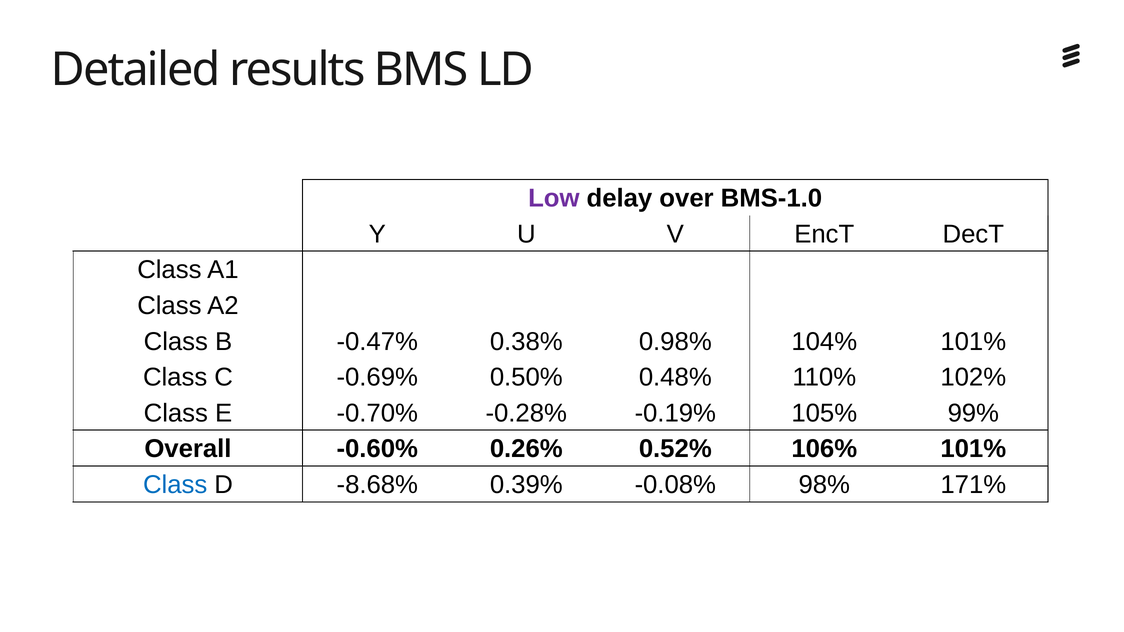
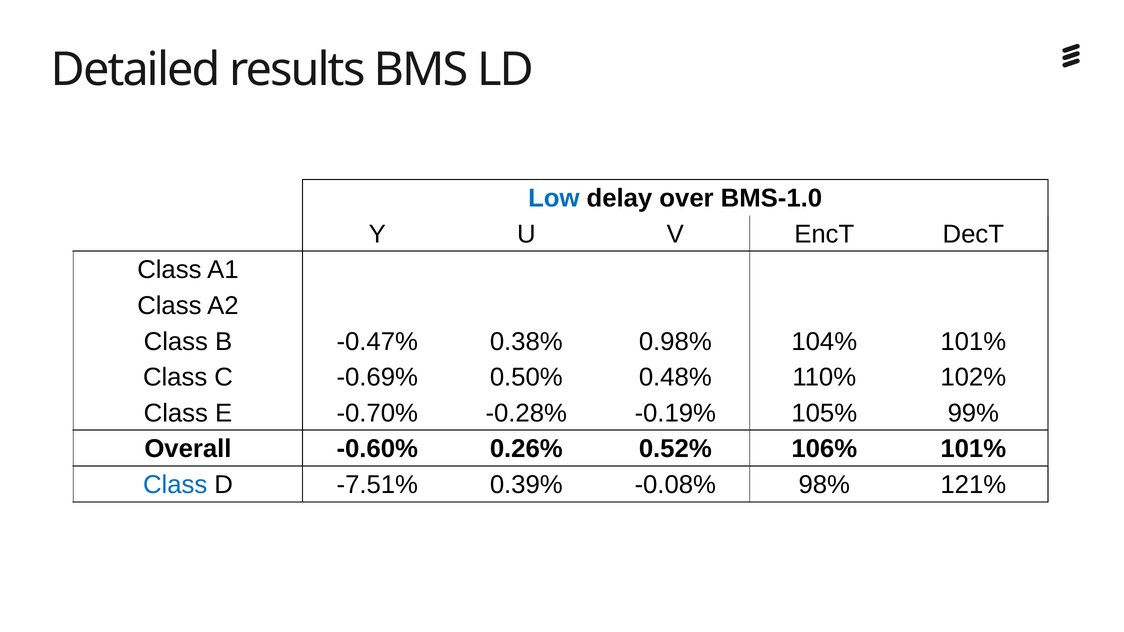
Low colour: purple -> blue (554, 198)
-8.68%: -8.68% -> -7.51% (377, 485)
171%: 171% -> 121% (973, 485)
